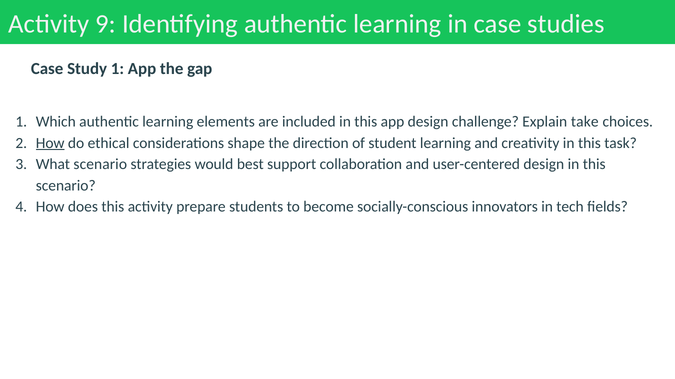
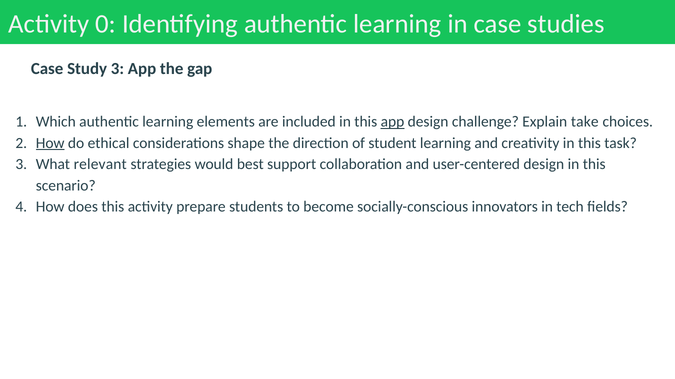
9: 9 -> 0 (106, 24)
Study 1: 1 -> 3 (117, 69)
app underline: none -> present (392, 122)
What scenario: scenario -> relevant (100, 165)
